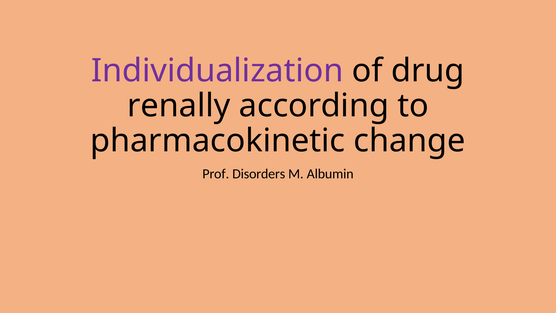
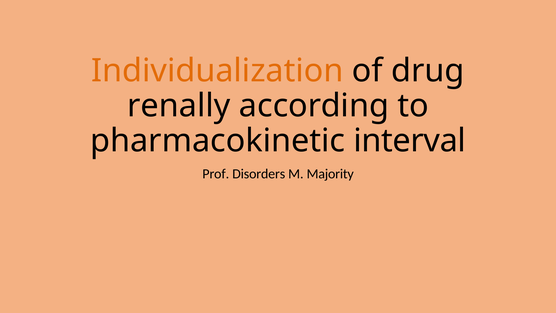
Individualization colour: purple -> orange (217, 71)
change: change -> interval (410, 141)
Albumin: Albumin -> Majority (330, 174)
